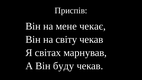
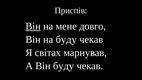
Він underline: none -> present (33, 26)
чекає: чекає -> довго (93, 26)
на світу: світу -> буду (66, 39)
